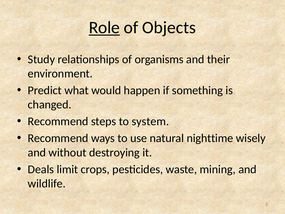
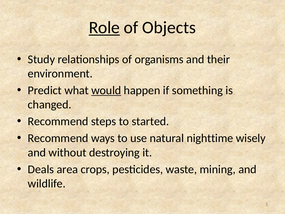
would underline: none -> present (106, 90)
system: system -> started (150, 121)
limit: limit -> area (67, 169)
